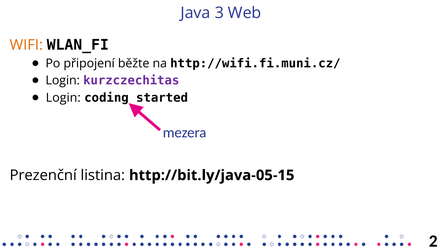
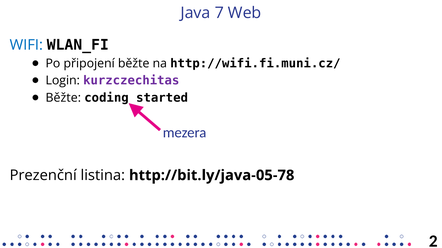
3: 3 -> 7 (219, 13)
WIFI colour: orange -> blue (26, 45)
Login: Login -> Běžte (63, 98)
http://bit.ly/java-05-15: http://bit.ly/java-05-15 -> http://bit.ly/java-05-78 (212, 176)
